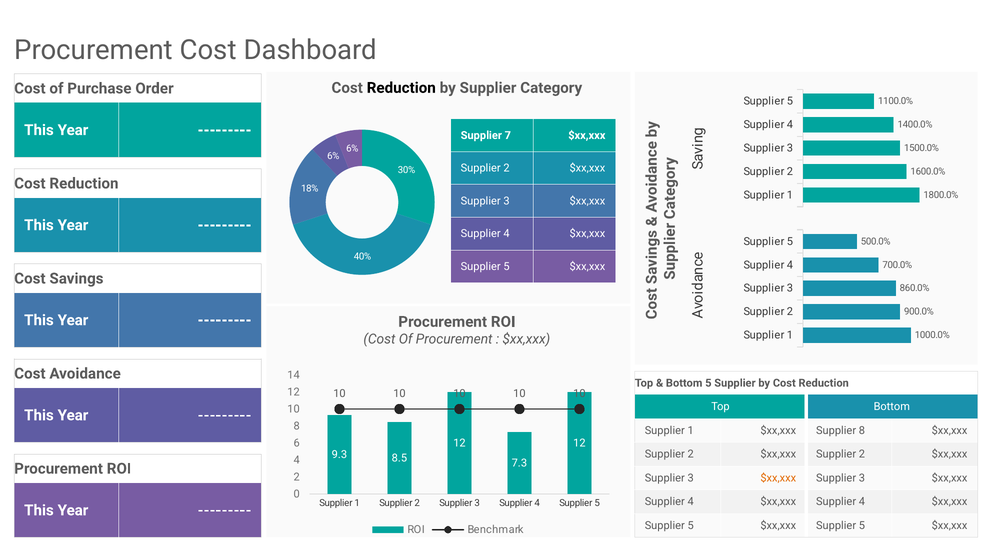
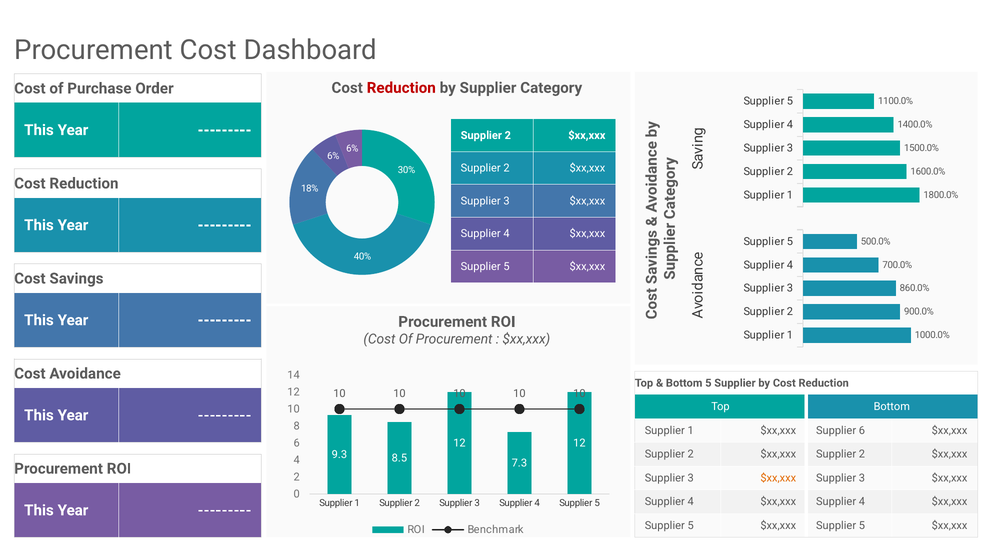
Reduction colour: black -> red (401, 88)
7: 7 -> 2 (508, 135)
Supplier 8: 8 -> 6 (862, 431)
